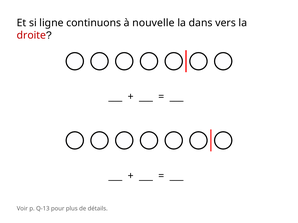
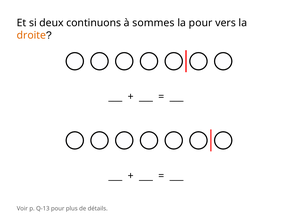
ligne: ligne -> deux (51, 23)
nouvelle: nouvelle -> sommes (153, 23)
la dans: dans -> pour (201, 23)
droite colour: red -> orange (31, 35)
